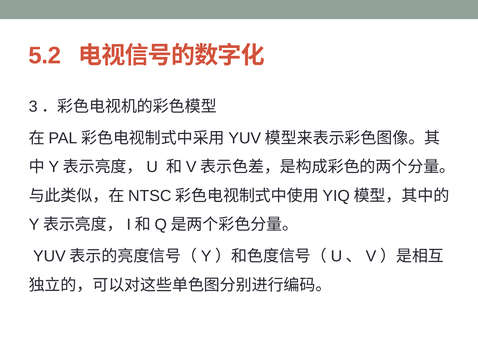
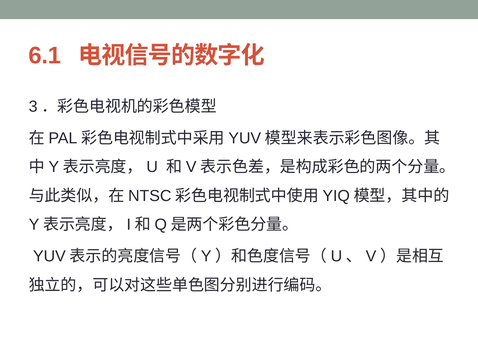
5.2: 5.2 -> 6.1 (45, 55)
